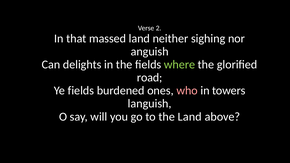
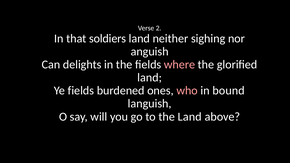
massed: massed -> soldiers (108, 38)
where colour: light green -> pink (180, 65)
road: road -> land (150, 78)
towers: towers -> bound (229, 91)
